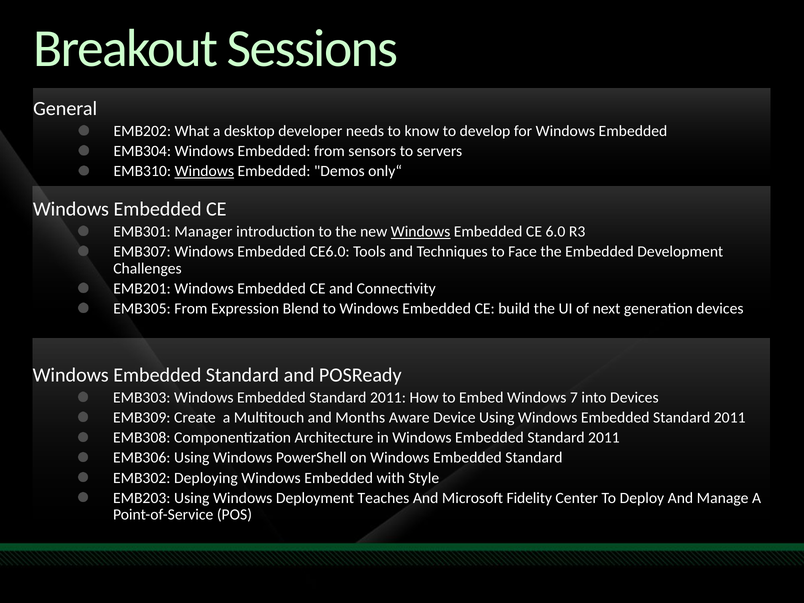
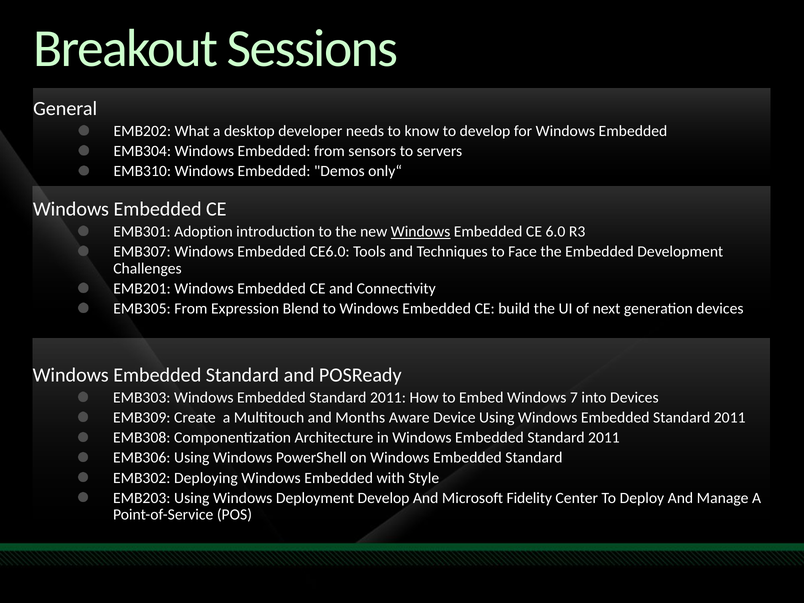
Windows underline: present -> none (204, 171)
Manager: Manager -> Adoption (204, 232)
Deployment Teaches: Teaches -> Develop (384, 498)
